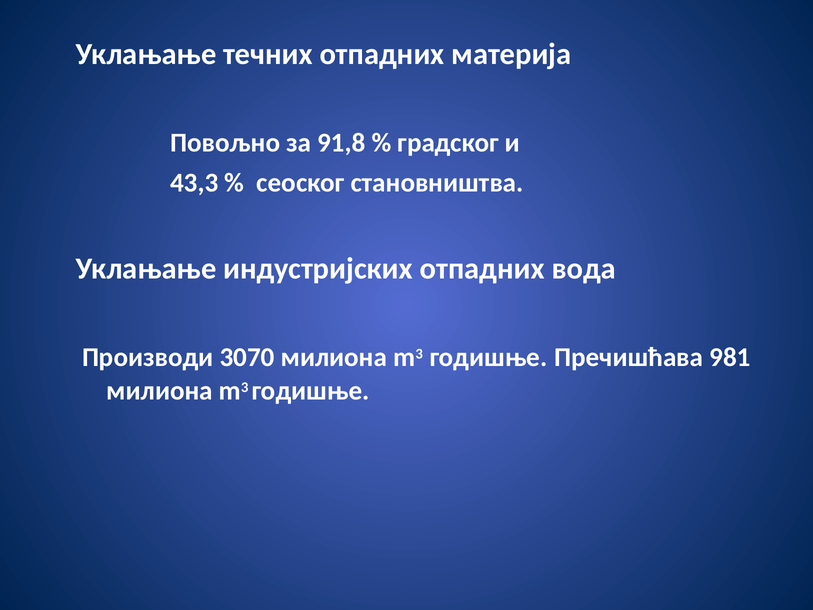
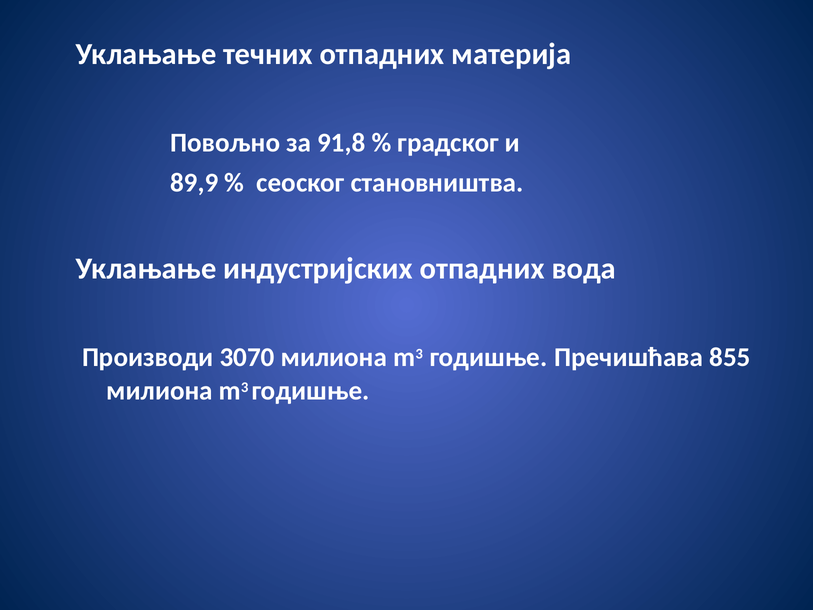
43,3: 43,3 -> 89,9 (194, 183)
981: 981 -> 855 (730, 357)
